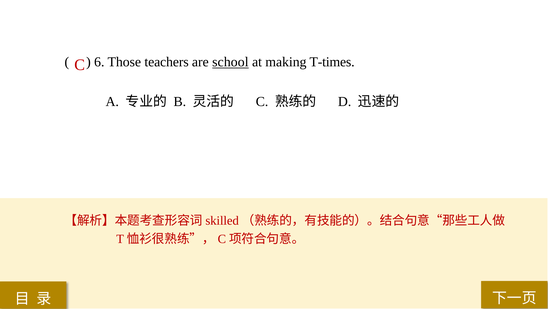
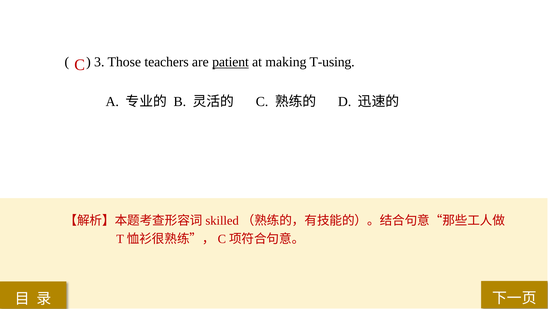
6: 6 -> 3 (99, 62)
school: school -> patient (231, 62)
T-times: T-times -> T-using (332, 62)
